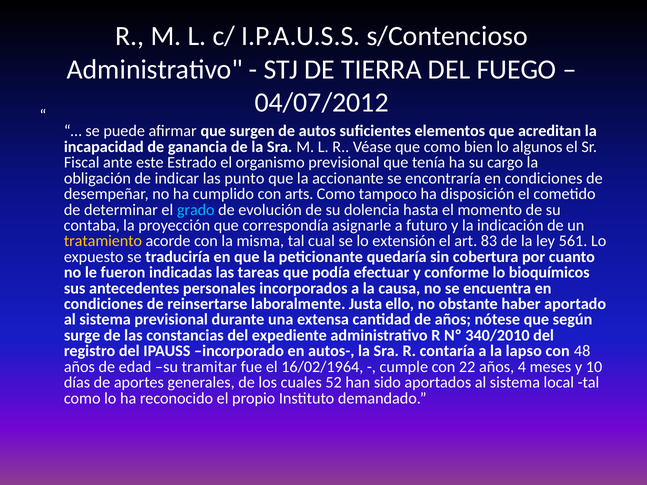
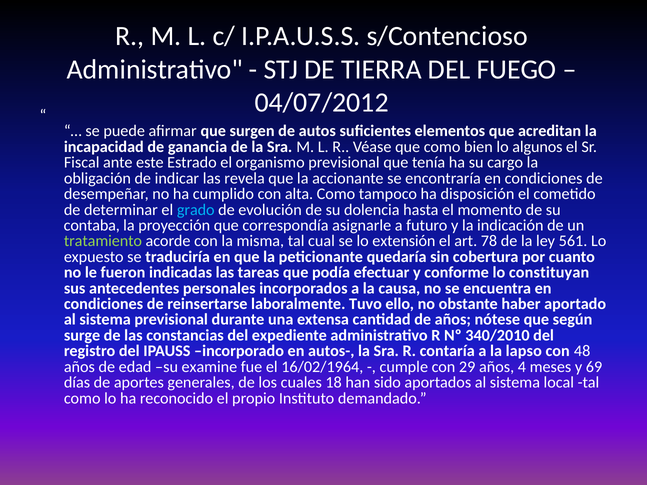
punto: punto -> revela (245, 178)
arts: arts -> alta (299, 194)
tratamiento colour: yellow -> light green (103, 241)
83: 83 -> 78 (489, 241)
bioquímicos: bioquímicos -> constituyan (549, 273)
Justa: Justa -> Tuvo (365, 304)
tramitar: tramitar -> examine (209, 367)
22: 22 -> 29 (467, 367)
10: 10 -> 69 (594, 367)
52: 52 -> 18 (334, 383)
